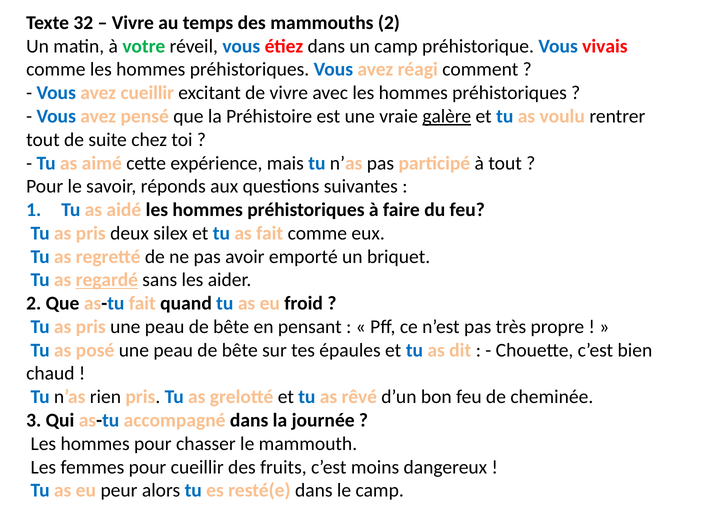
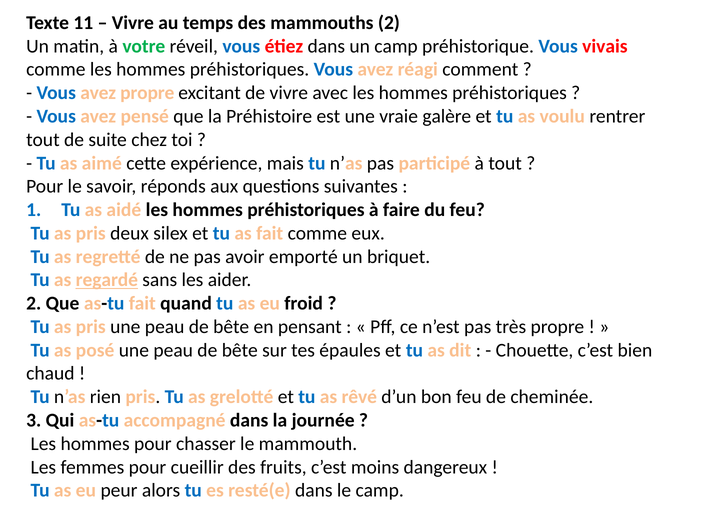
32: 32 -> 11 (83, 23)
avez cueillir: cueillir -> propre (147, 93)
galère underline: present -> none (447, 116)
